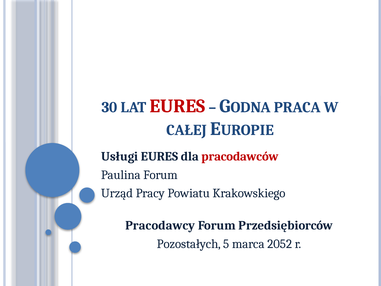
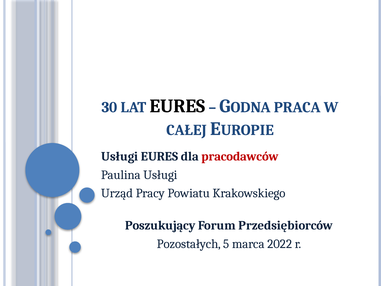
EURES colour: red -> black (177, 106)
Paulina Forum: Forum -> Usługi (160, 175)
Pracodawcy: Pracodawcy -> Poszukujący (160, 225)
2052: 2052 -> 2022 (280, 244)
